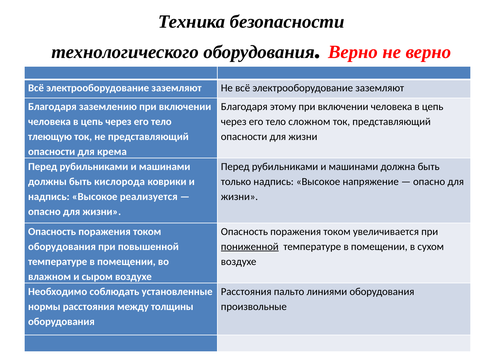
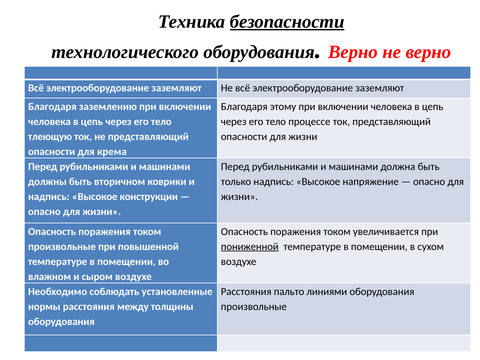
безопасности underline: none -> present (287, 22)
сложном: сложном -> процессе (309, 122)
кислорода: кислорода -> вторичном (120, 182)
реализуется: реализуется -> конструкции (149, 197)
оборудования: оборудования -> произвольные (62, 247)
